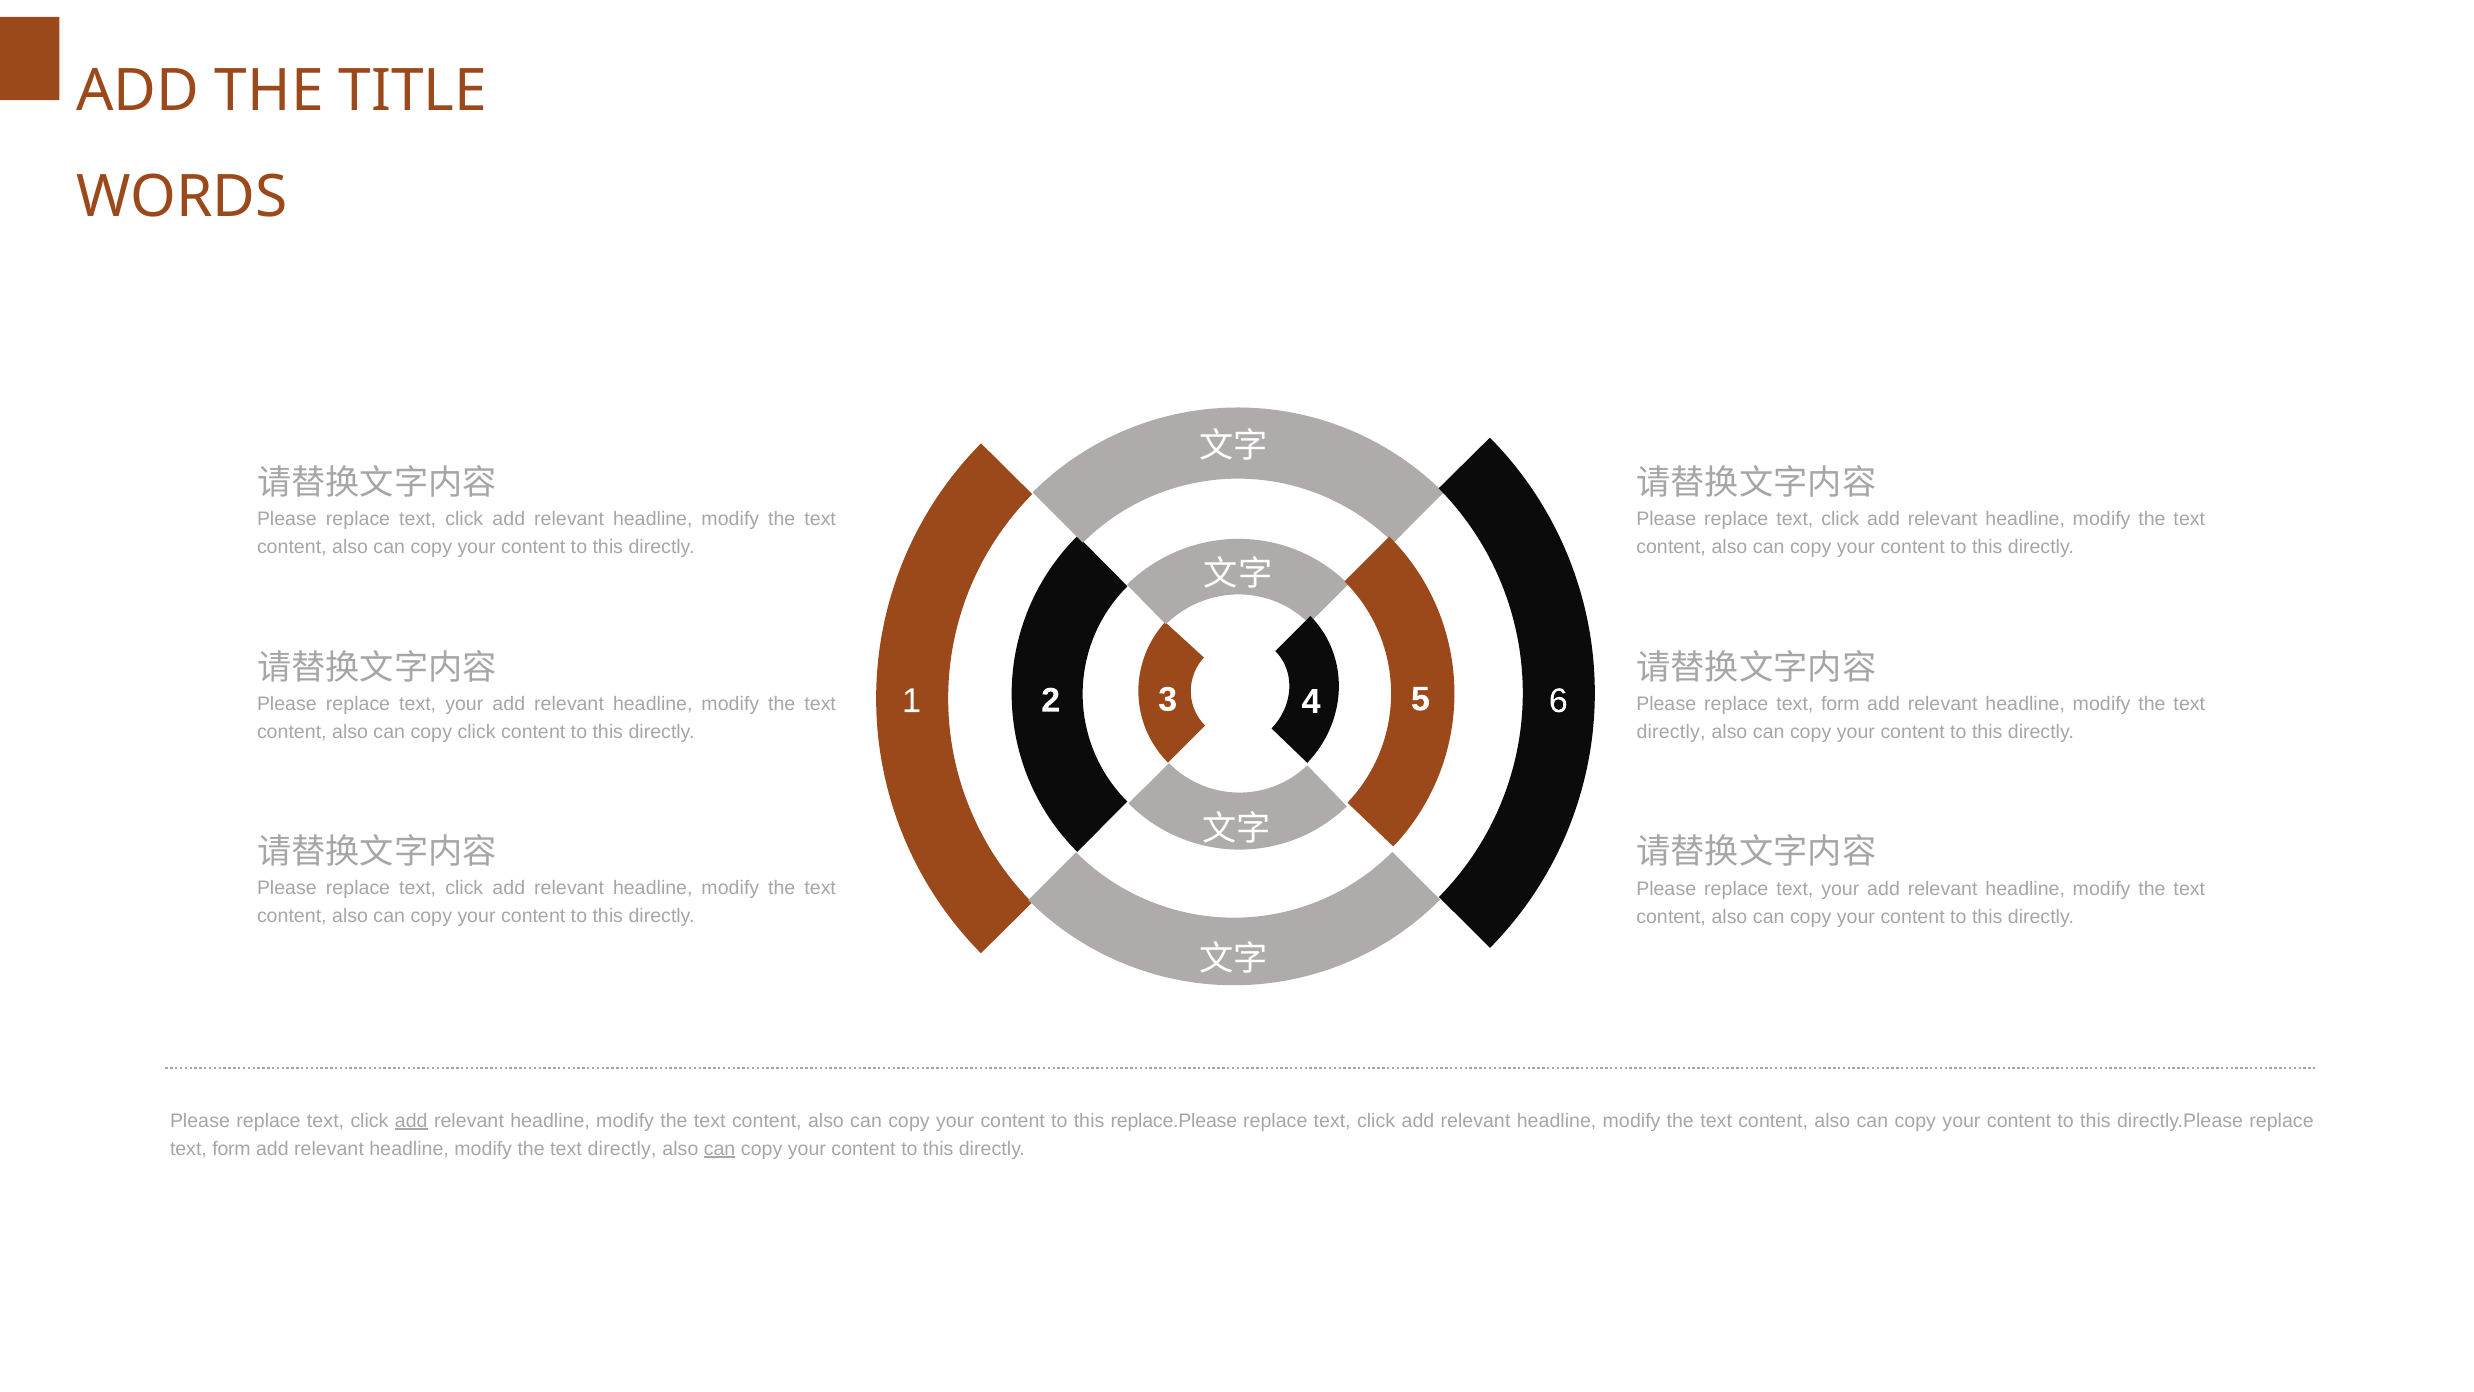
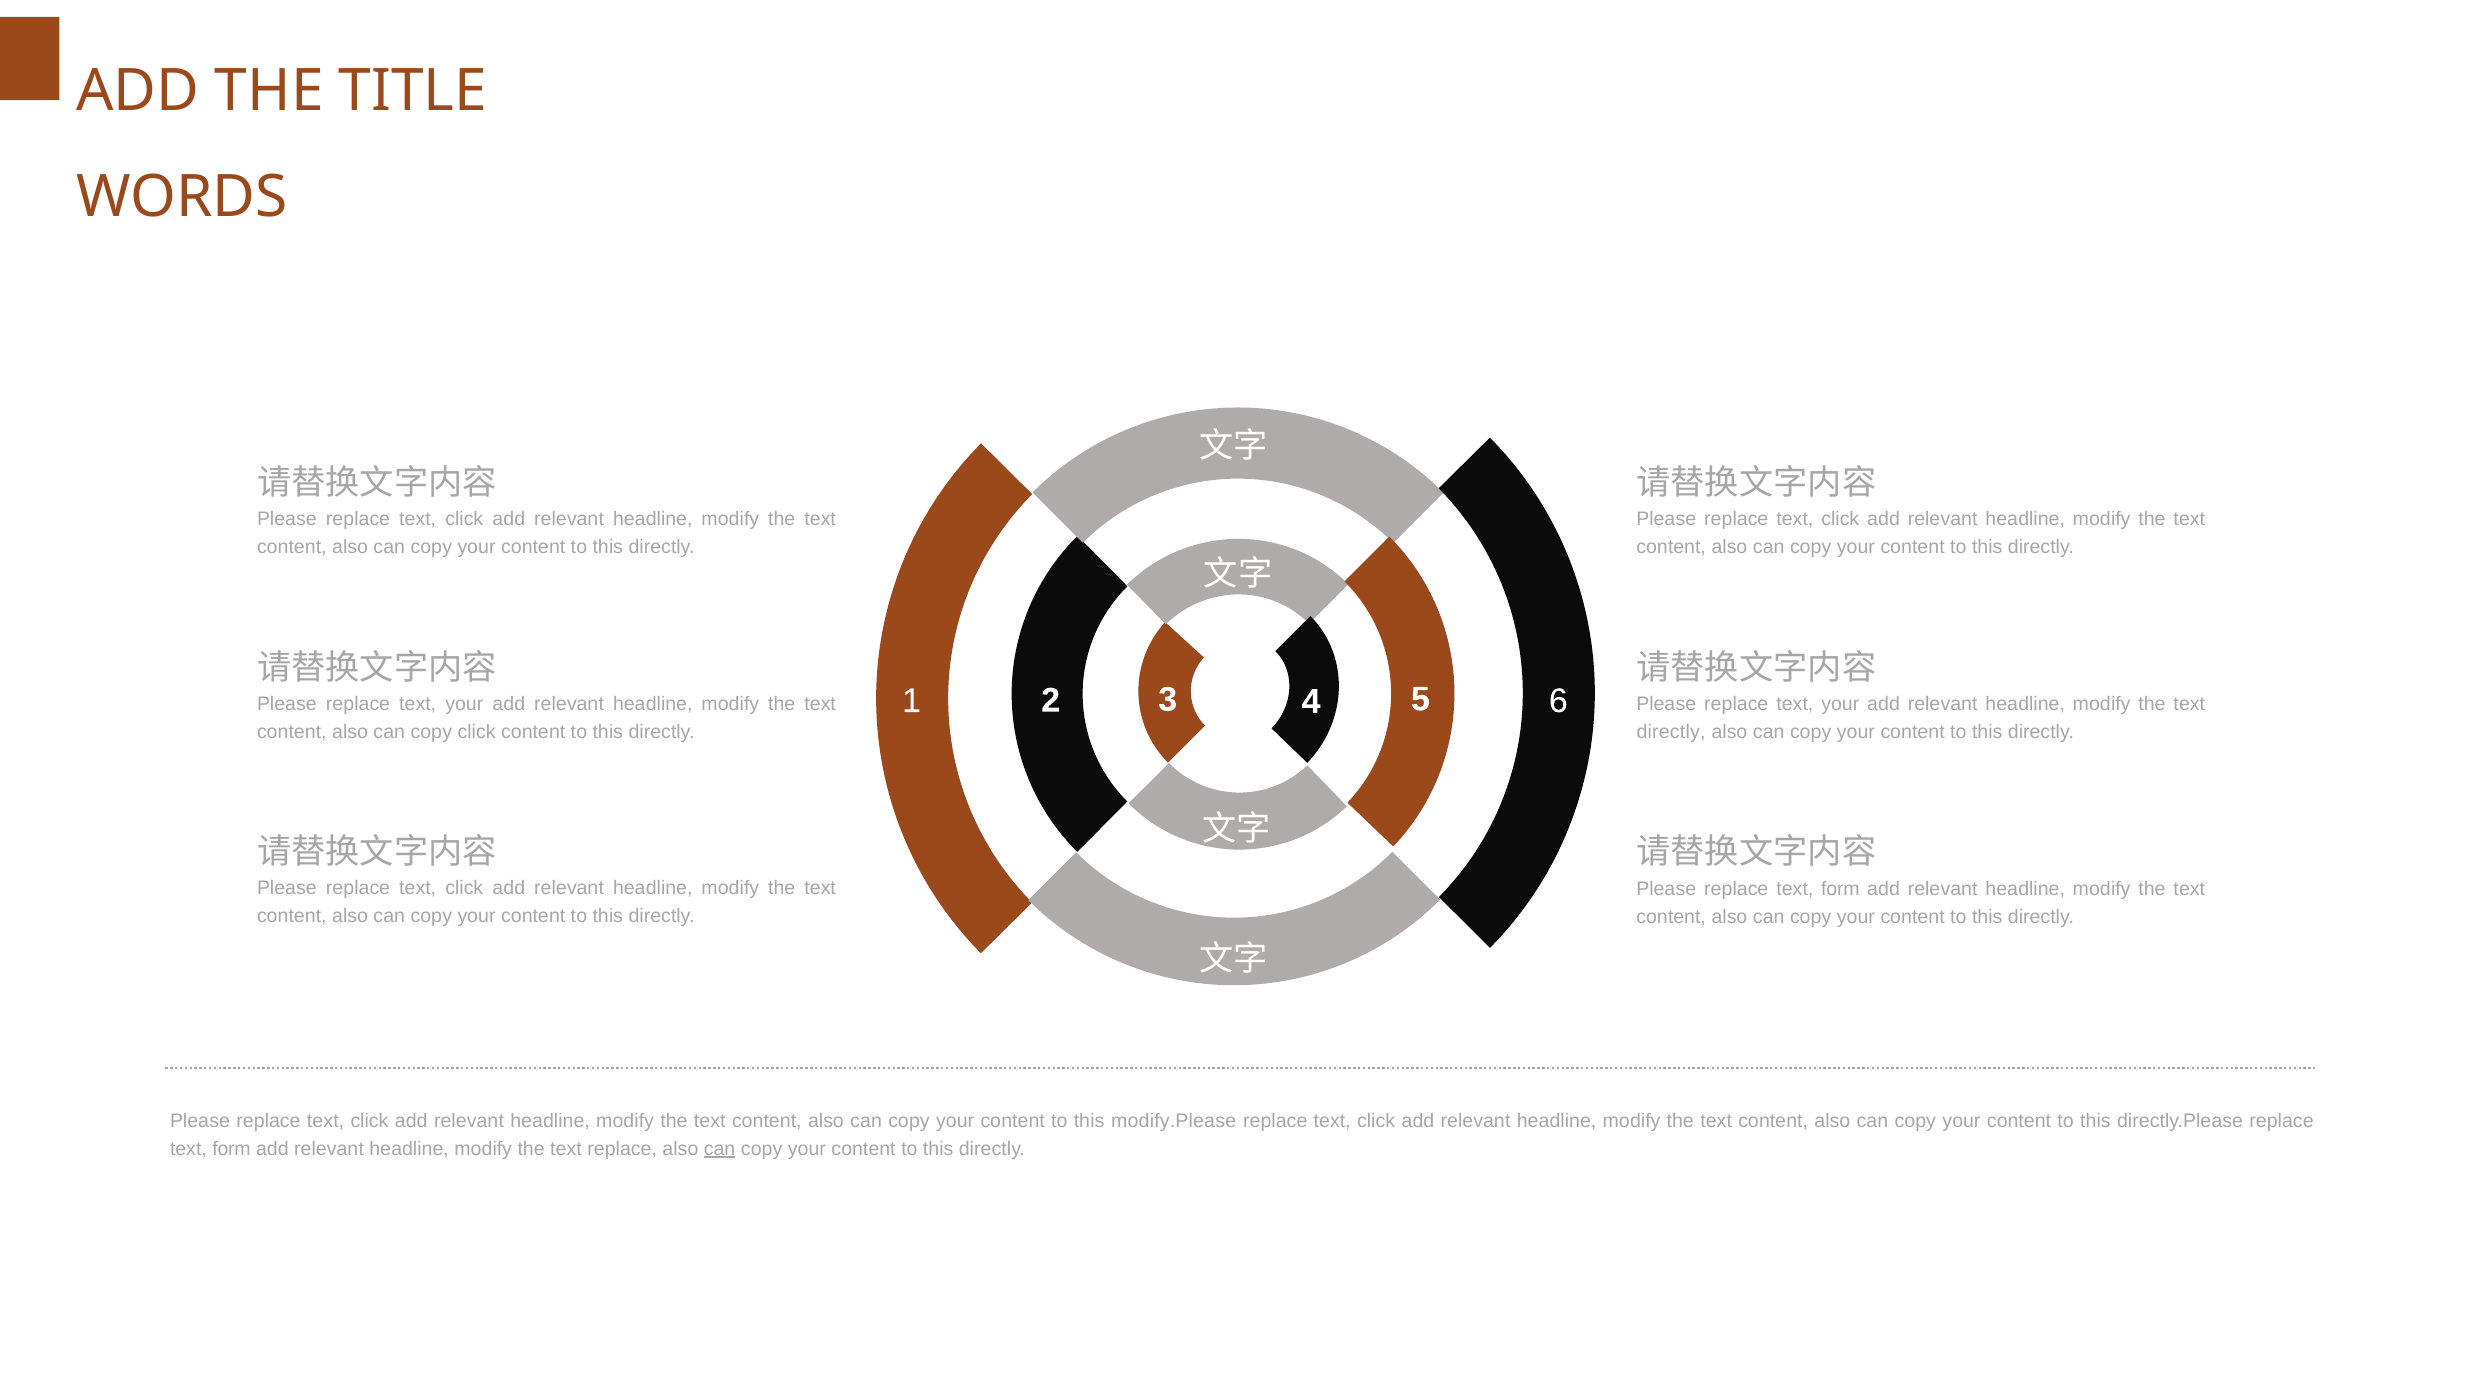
form: form -> your (1840, 704)
your: your -> form (1840, 888)
add underline: present -> none (411, 1120)
replace.Please: replace.Please -> modify.Please (1174, 1120)
directly: directly -> replace (622, 1148)
